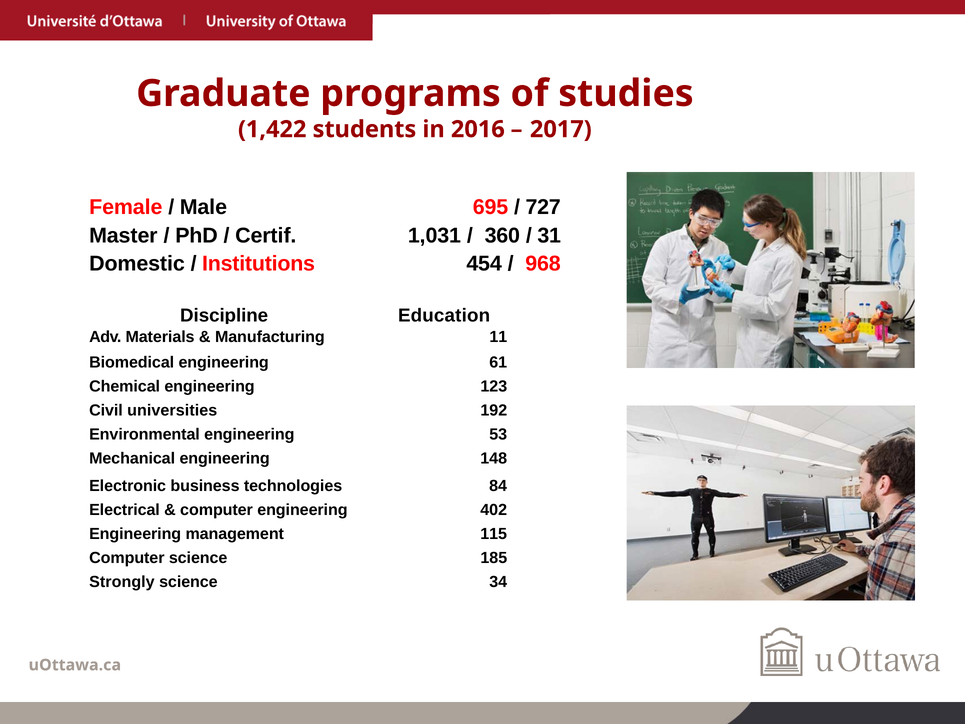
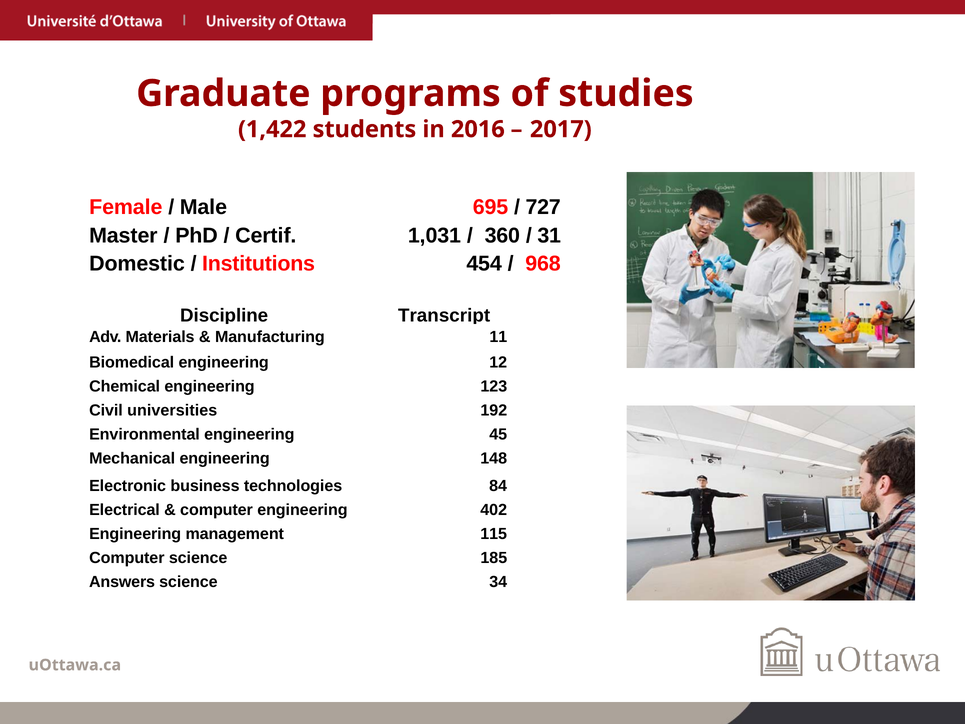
Education: Education -> Transcript (444, 315)
61: 61 -> 12 (498, 362)
53: 53 -> 45 (498, 434)
Strongly: Strongly -> Answers (122, 582)
